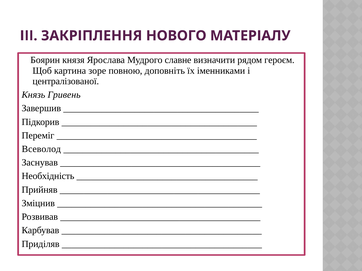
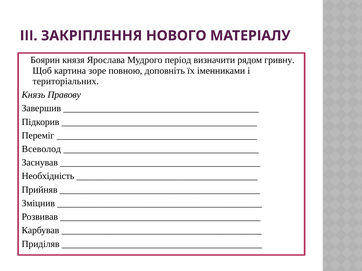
славне: славне -> період (178, 60)
героєм: героєм -> гривну (279, 60)
централізованої: централізованої -> територіальних (66, 81)
Гривень: Гривень -> Правову (64, 95)
